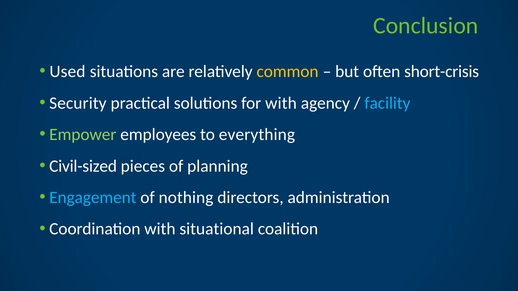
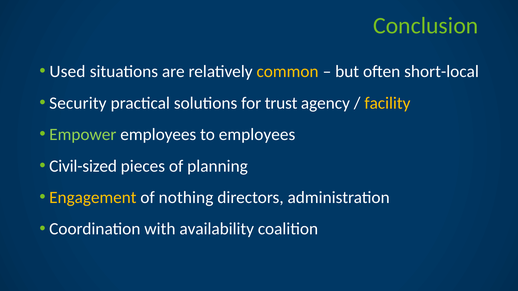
short-crisis: short-crisis -> short-local (442, 72)
for with: with -> trust (281, 103)
facility colour: light blue -> yellow (387, 103)
to everything: everything -> employees (257, 135)
Engagement colour: light blue -> yellow (93, 198)
situational: situational -> availability (217, 229)
